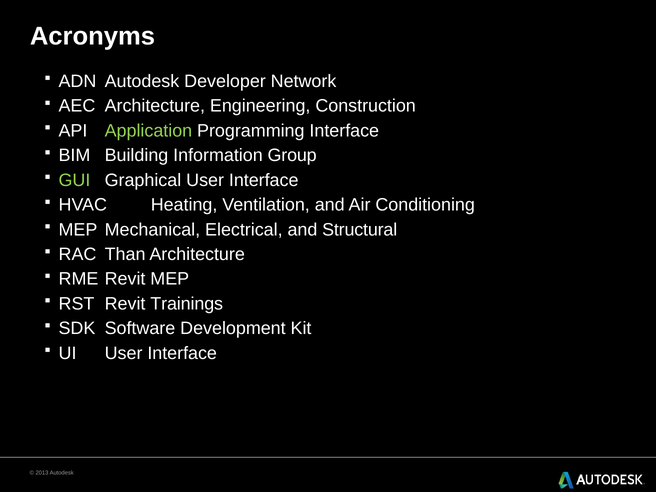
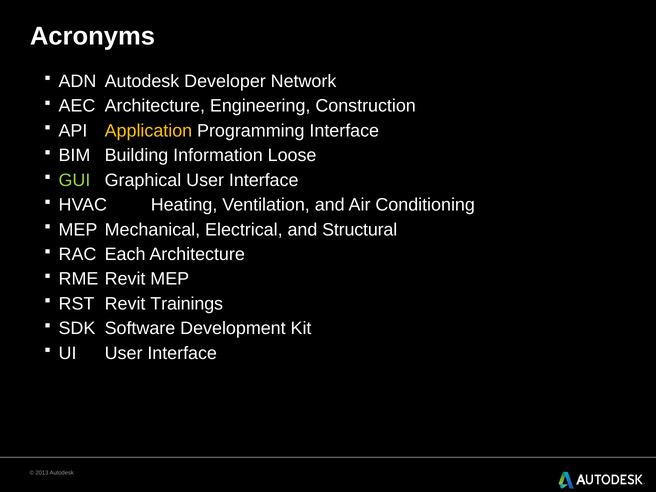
Application colour: light green -> yellow (148, 131)
Group: Group -> Loose (292, 155)
Than: Than -> Each (125, 254)
